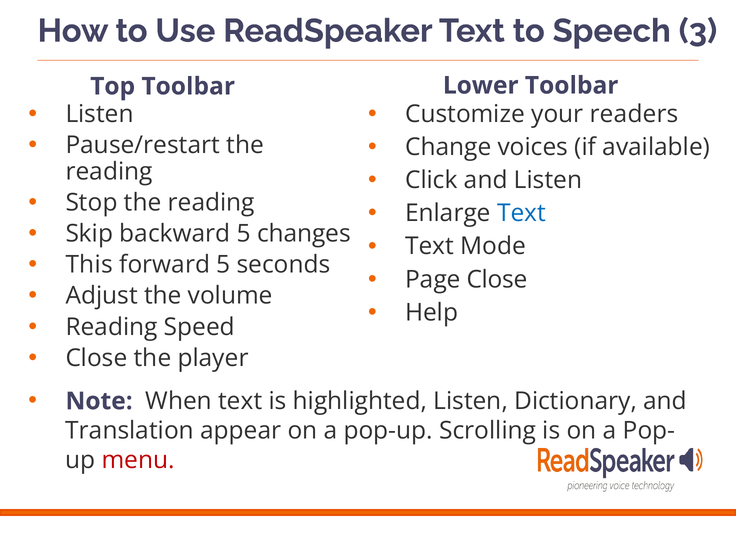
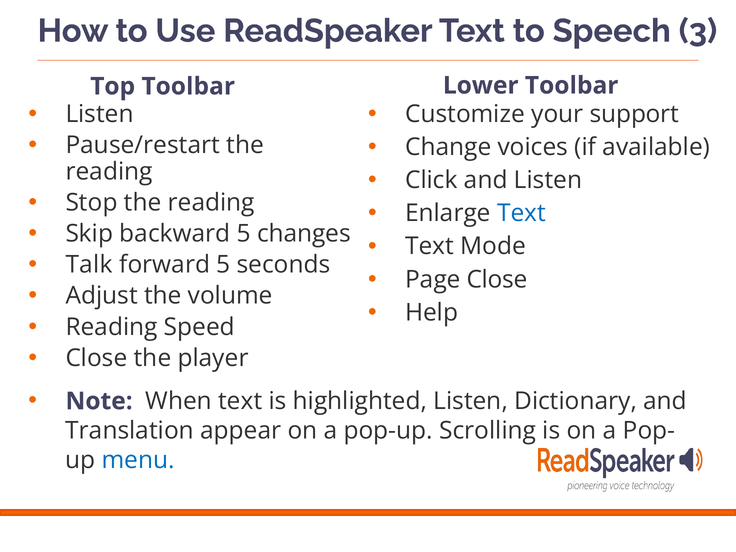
readers: readers -> support (634, 114)
This: This -> Talk (89, 265)
menu colour: red -> blue (138, 460)
